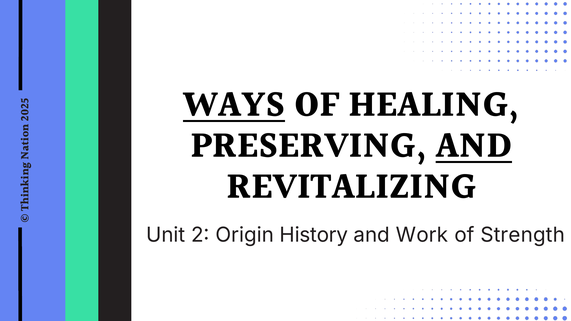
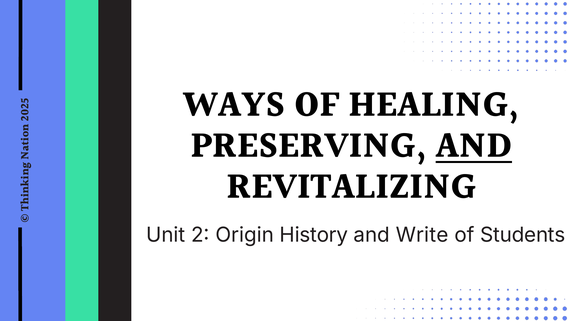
WAYS underline: present -> none (234, 106)
Work: Work -> Write (422, 235)
Strength: Strength -> Students (523, 235)
